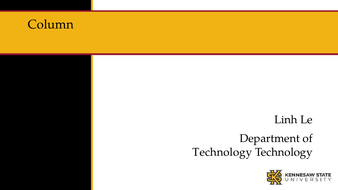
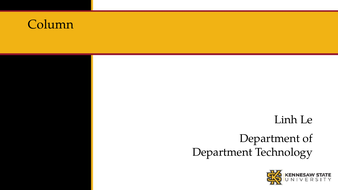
Technology: Technology -> Department (222, 152)
